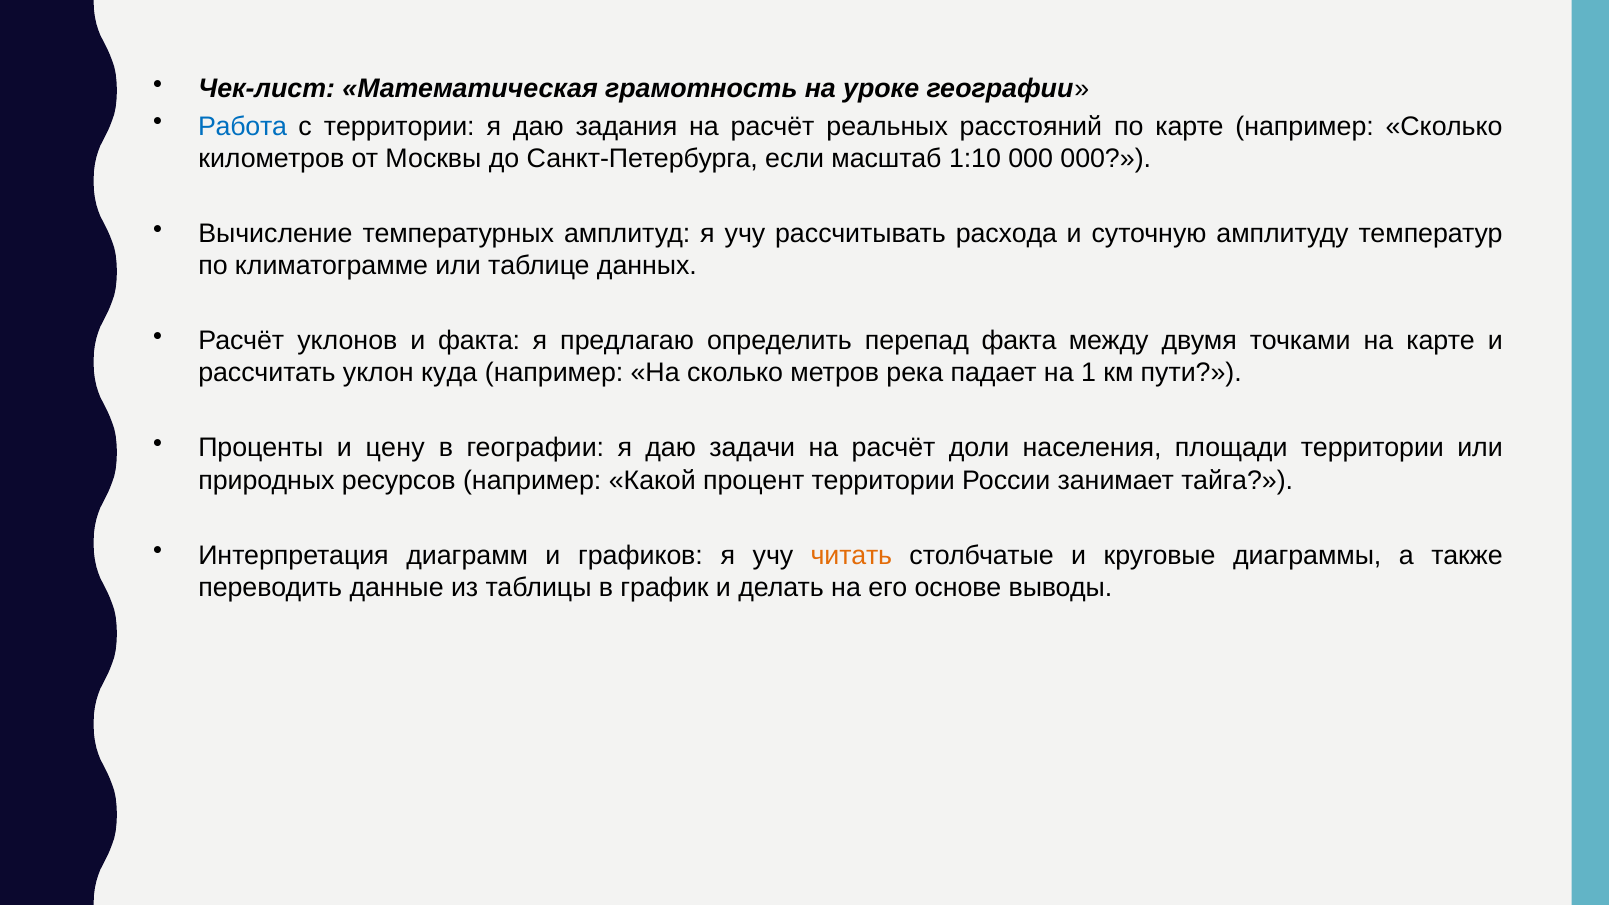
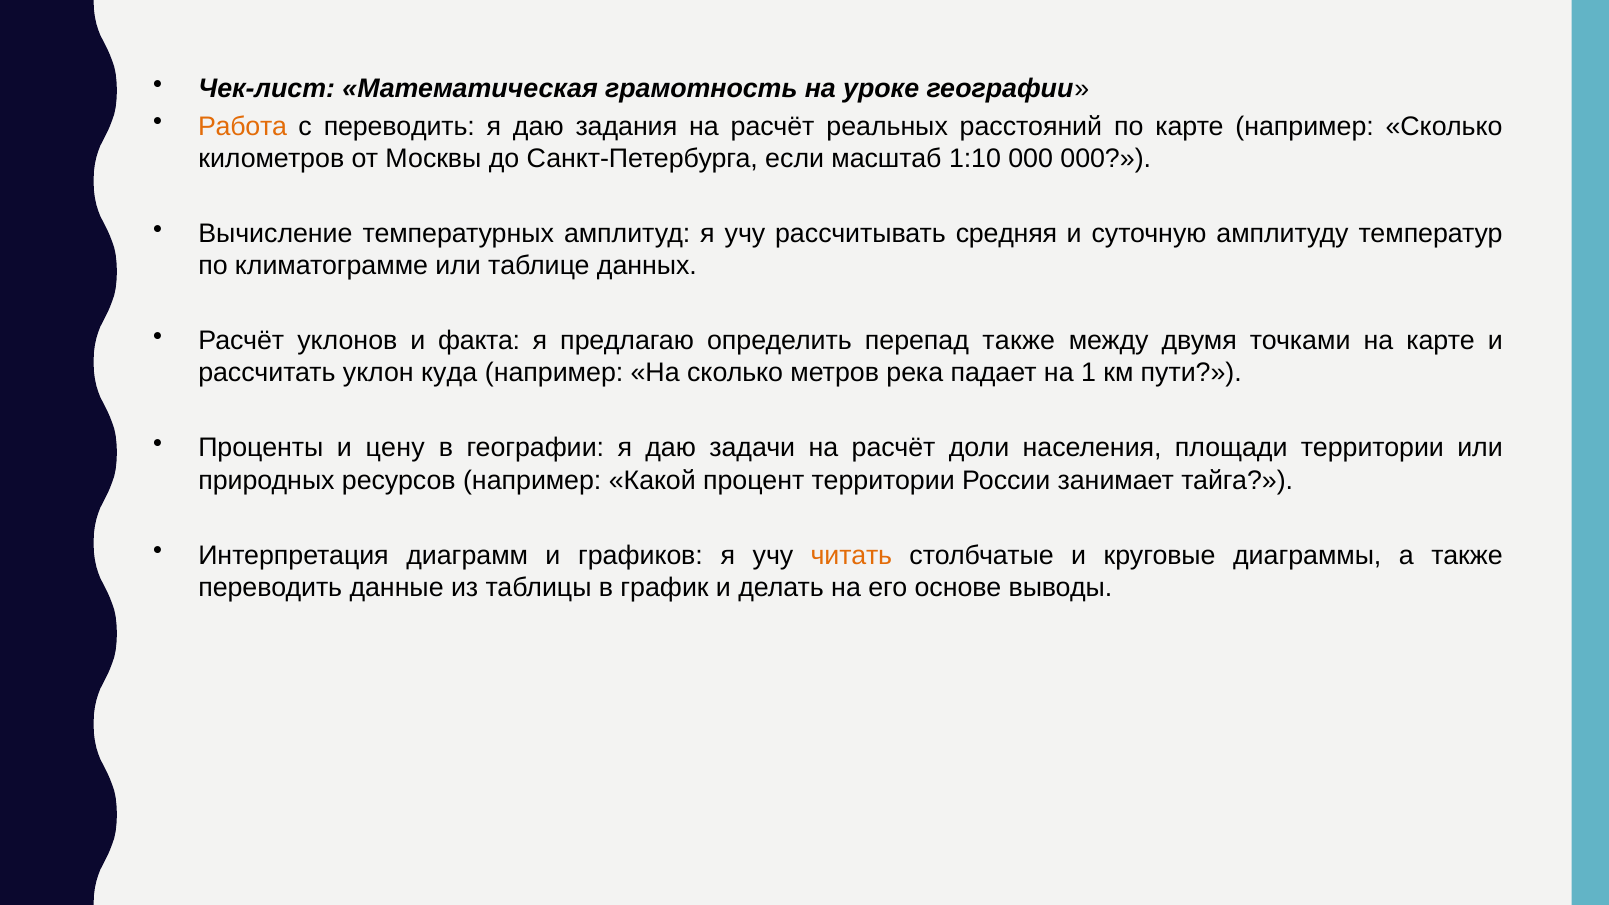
Работа colour: blue -> orange (243, 126)
с территории: территории -> переводить (399, 126)
расхода: расхода -> средняя (1006, 234)
перепад факта: факта -> также (1019, 341)
